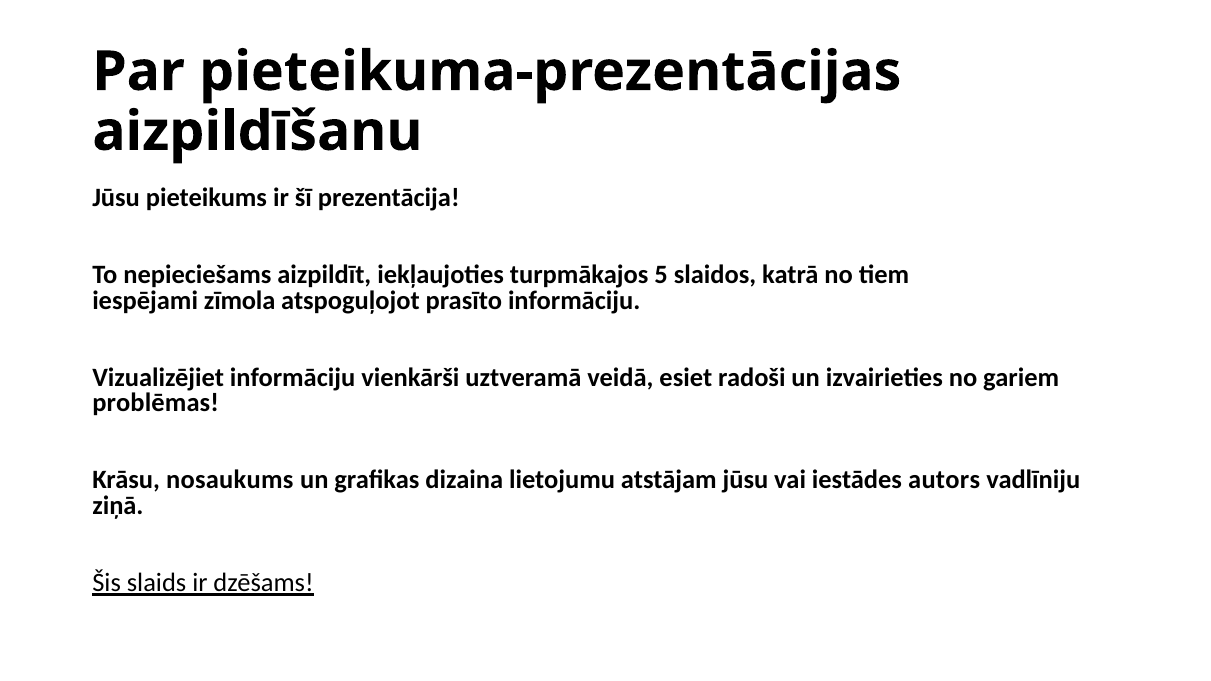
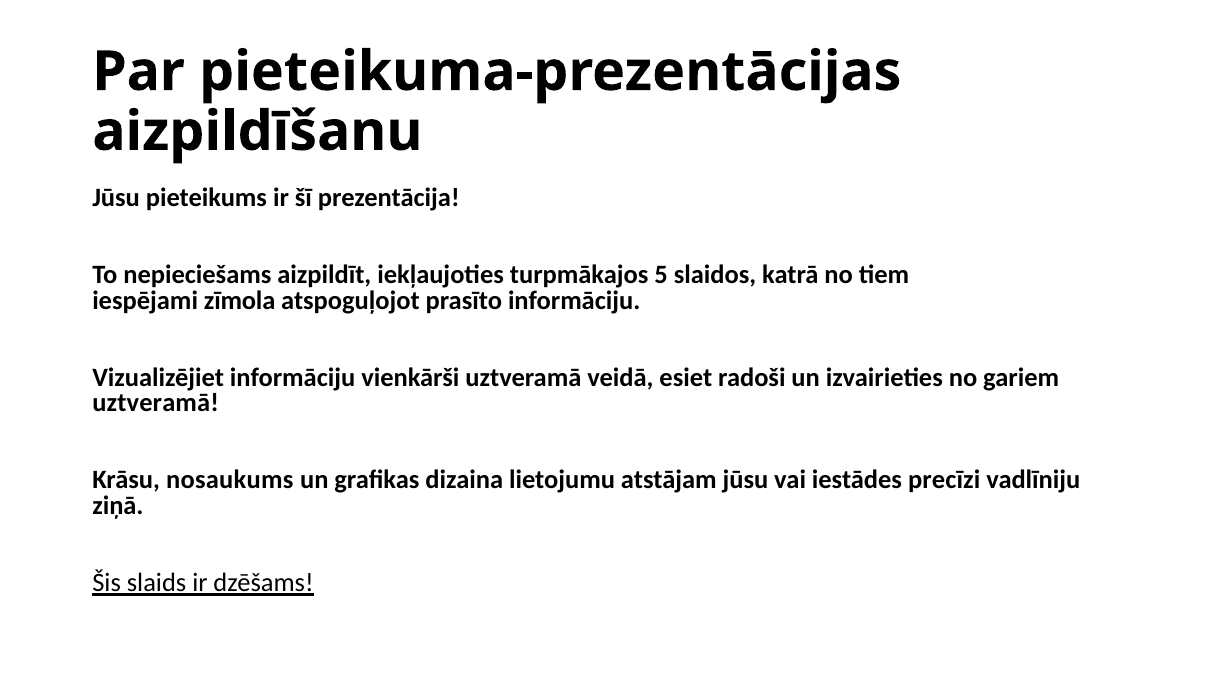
problēmas: problēmas -> uztveramā (156, 403)
autors: autors -> precīzi (944, 480)
